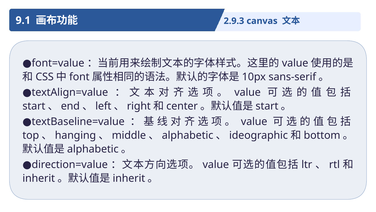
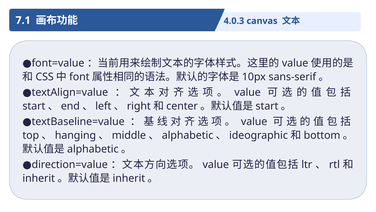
9.1: 9.1 -> 7.1 (23, 20)
2.9.3: 2.9.3 -> 4.0.3 (234, 21)
